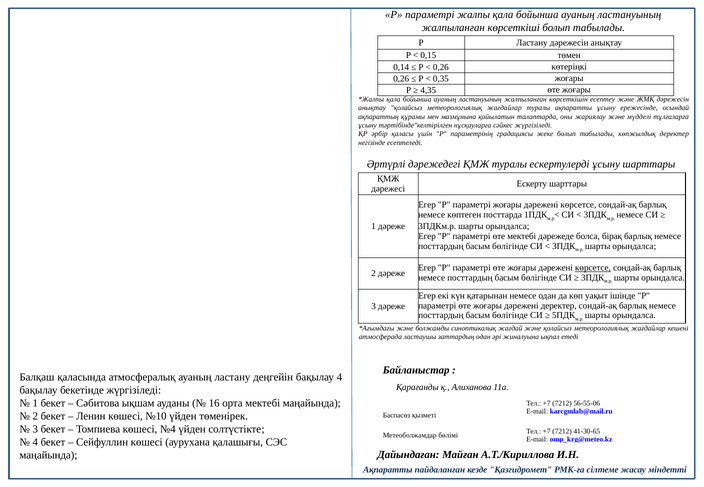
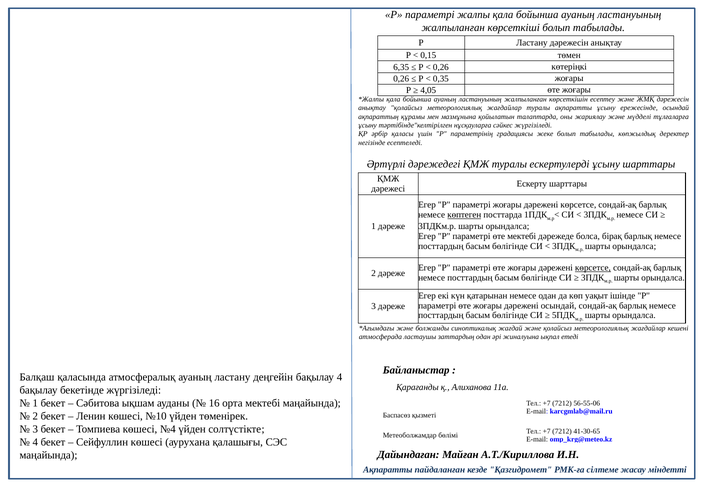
0,14: 0,14 -> 6,35 (401, 67)
4,35: 4,35 -> 4,05 (428, 90)
көптеген underline: none -> present (464, 215)
дәрежені деректер: деректер -> осындай (559, 306)
